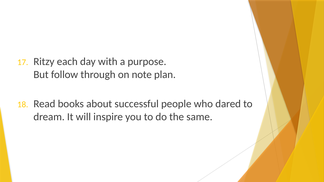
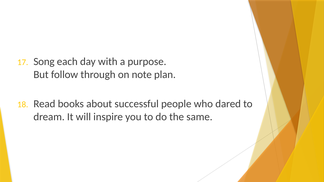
Ritzy: Ritzy -> Song (44, 62)
